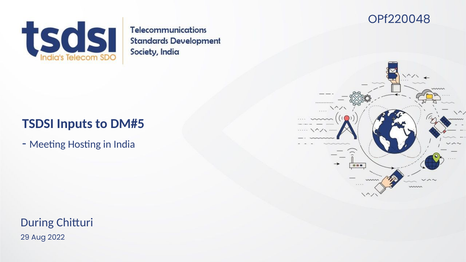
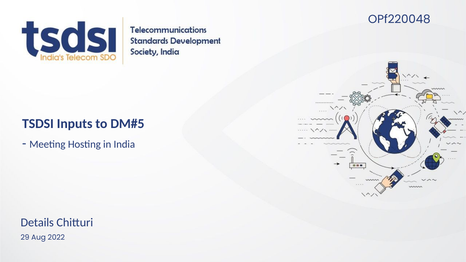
During: During -> Details (37, 222)
